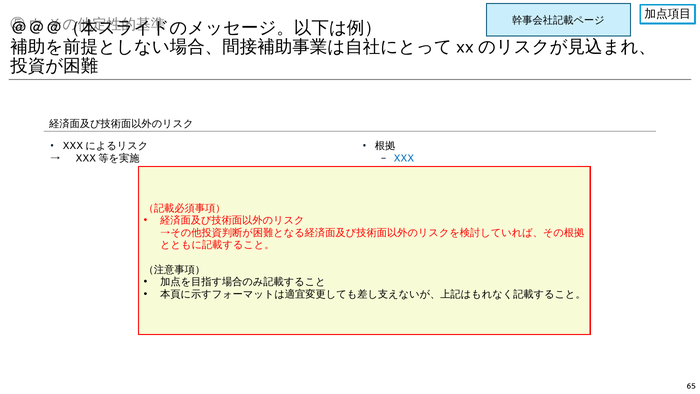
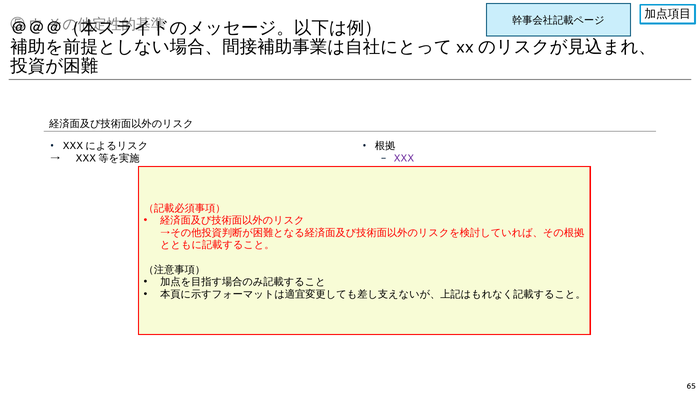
XXX colour: blue -> purple (404, 158)
